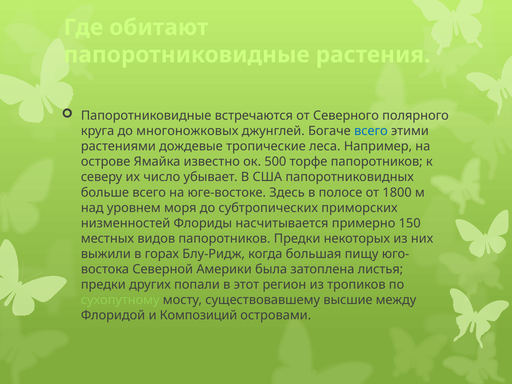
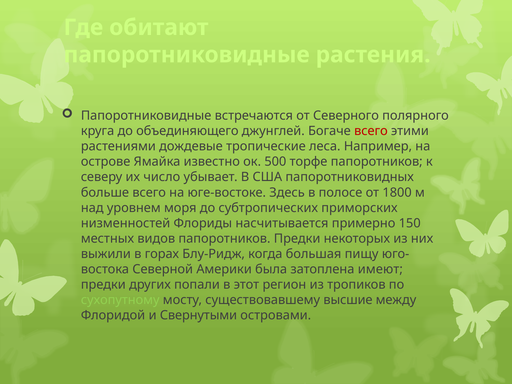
многоножковых: многоножковых -> объединяющего (187, 131)
всего colour: blue -> red (371, 131)
листья: листья -> имеют (380, 269)
Композиций: Композиций -> Свернутыми (198, 315)
